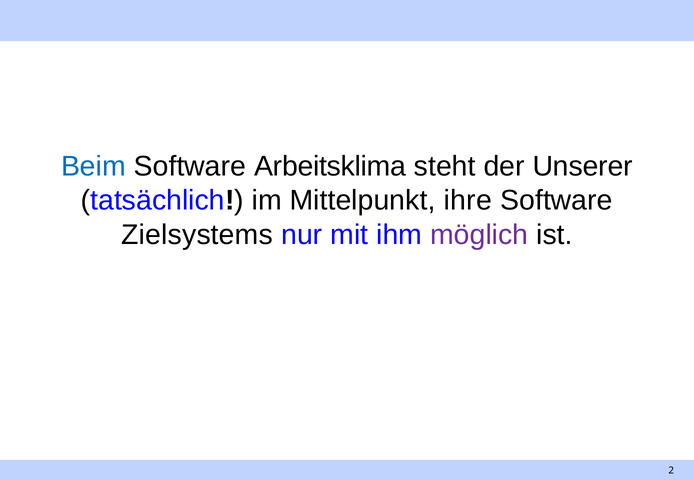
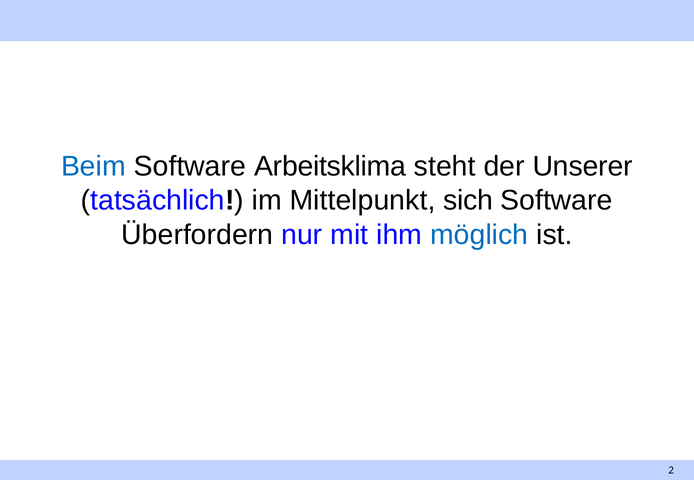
ihre: ihre -> sich (468, 201)
Zielsystems: Zielsystems -> Überfordern (197, 235)
möglich colour: purple -> blue (479, 235)
